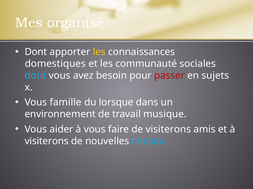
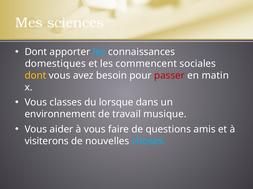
organisé: organisé -> sciences (75, 23)
les colour: yellow -> light blue (99, 52)
communauté: communauté -> commencent (146, 64)
dont colour: light blue -> yellow (35, 76)
sujets: sujets -> matin (215, 76)
famille: famille -> classes (66, 103)
de visiterons: visiterons -> questions (168, 130)
